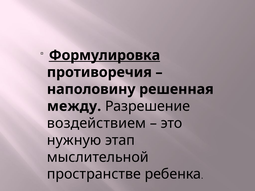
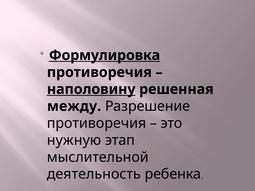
наполовину underline: none -> present (91, 89)
воздействием: воздействием -> противоречия (97, 123)
пространстве: пространстве -> деятельность (94, 174)
